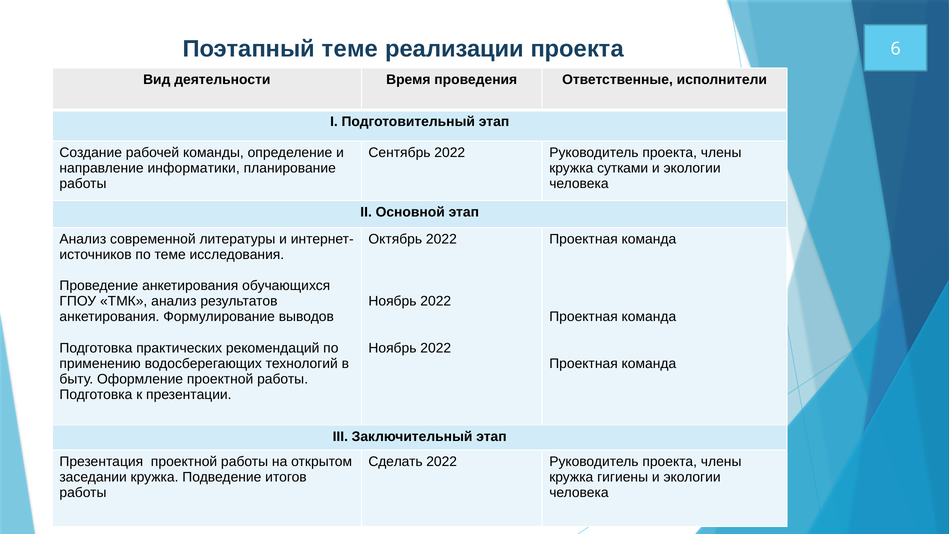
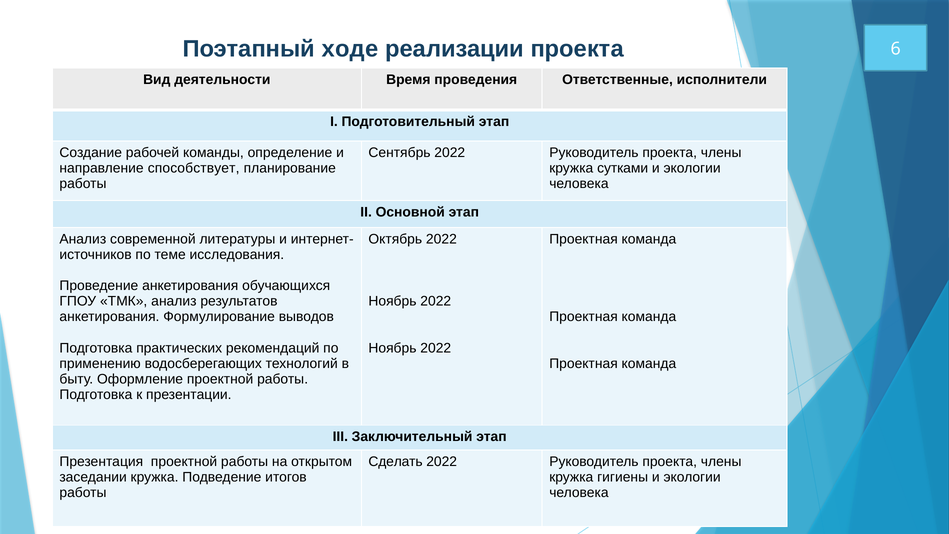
Поэтапный теме: теме -> ходе (350, 49)
информатики: информатики -> способствует (194, 168)
